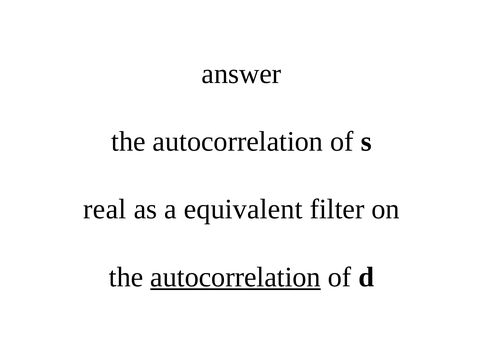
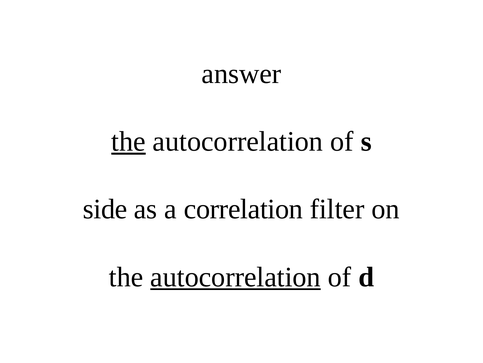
the underline: none -> present (128, 141)
real: real -> side (105, 209)
equivalent: equivalent -> correlation (243, 209)
